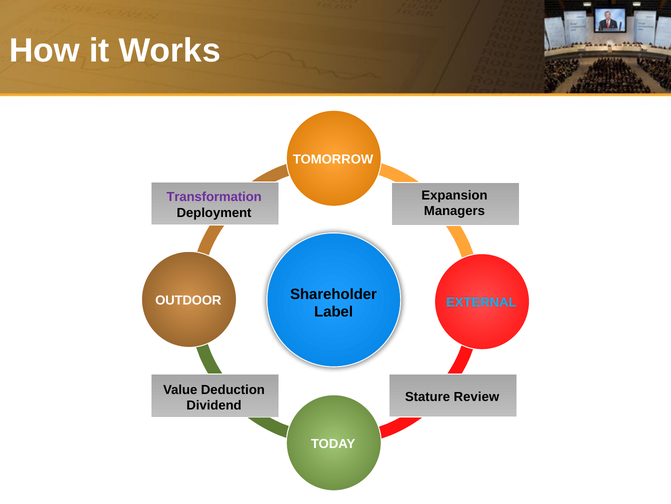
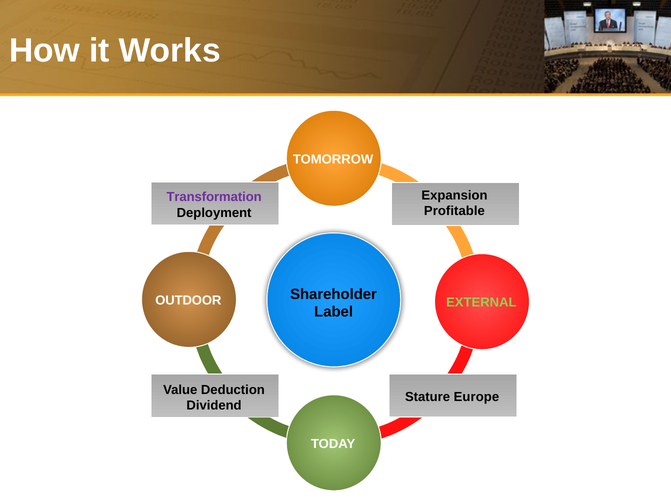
Managers: Managers -> Profitable (454, 211)
EXTERNAL colour: light blue -> light green (481, 302)
Review: Review -> Europe (476, 396)
